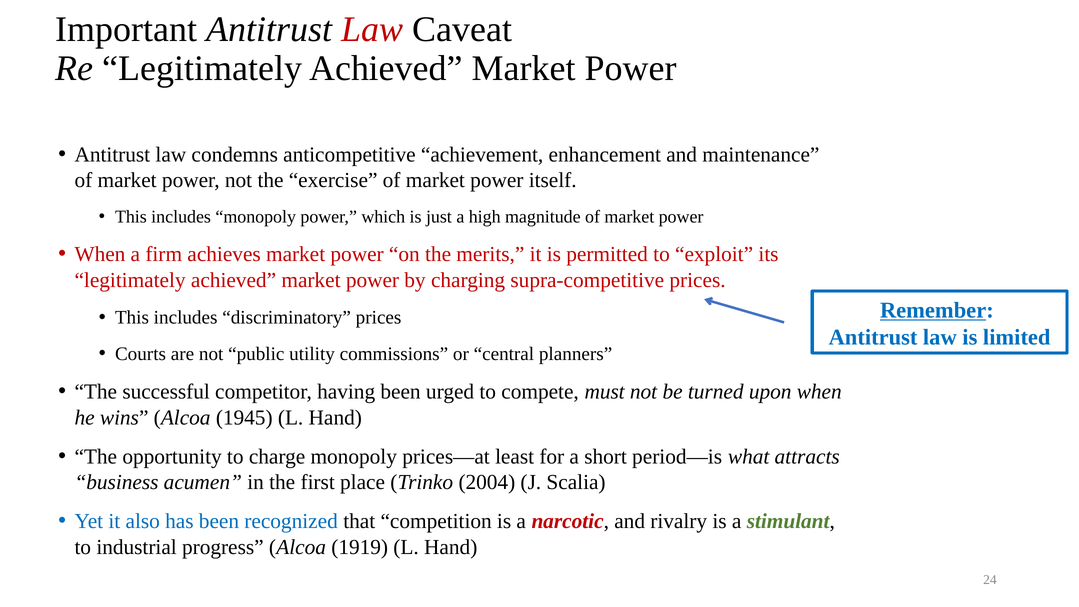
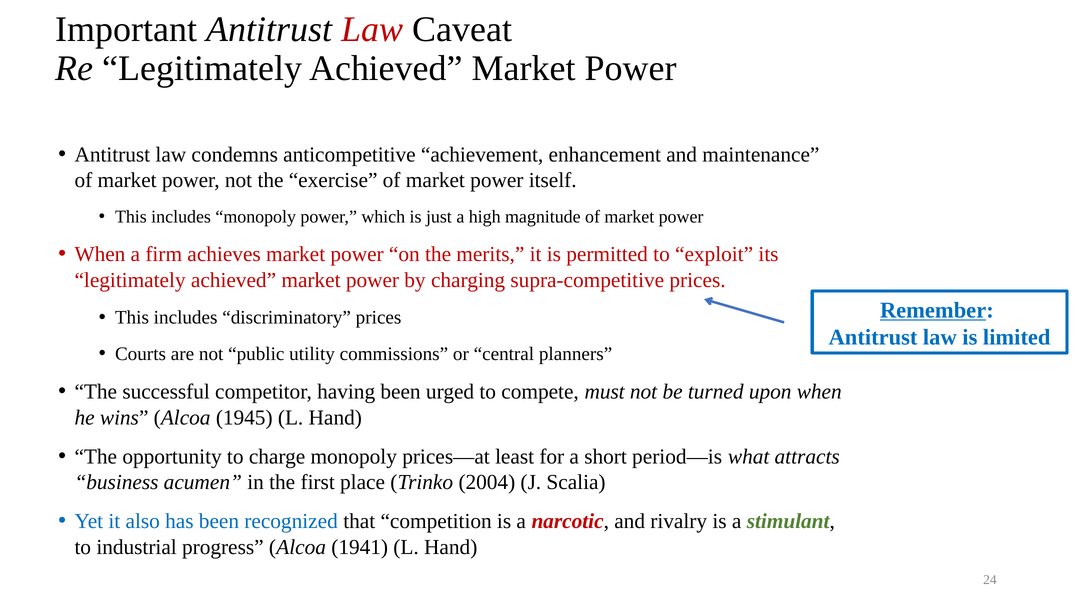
1919: 1919 -> 1941 (360, 547)
